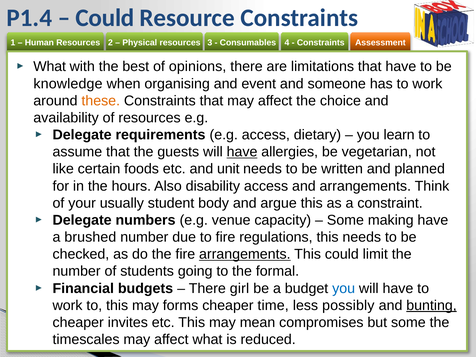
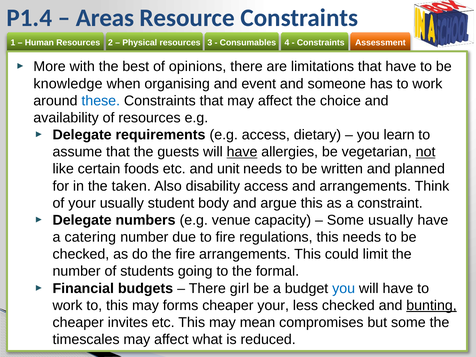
Could: Could -> Areas (105, 18)
What: What -> More (50, 67)
these colour: orange -> blue (101, 101)
not underline: none -> present (426, 152)
hours: hours -> taken (131, 186)
Some making: making -> usually (391, 220)
brushed: brushed -> catering (90, 237)
arrangements underline: present -> none (245, 254)
cheaper time: time -> your (273, 305)
less possibly: possibly -> checked (348, 305)
